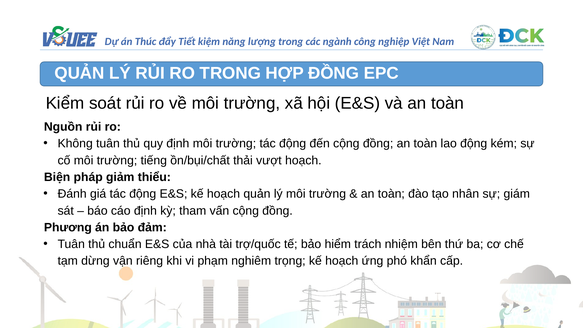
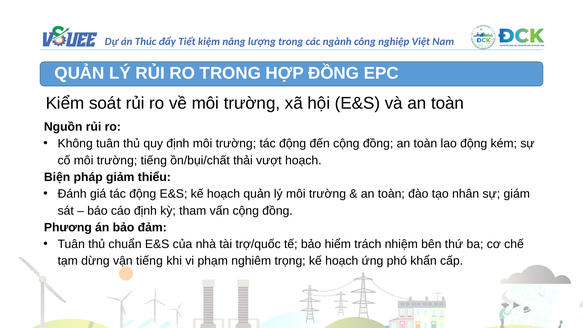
vận riêng: riêng -> tiếng (149, 261)
